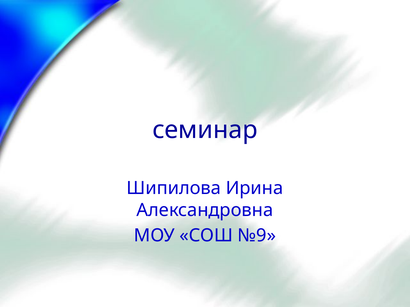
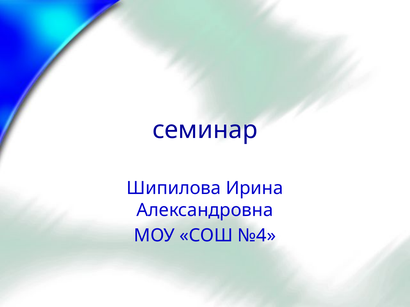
№9: №9 -> №4 (257, 236)
